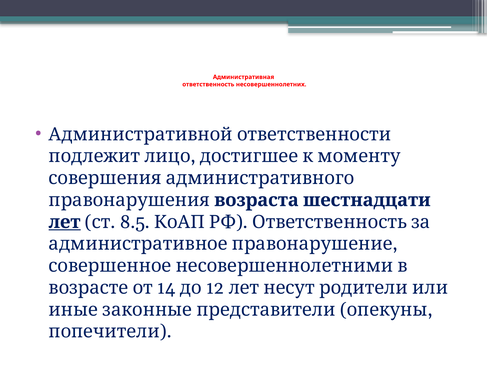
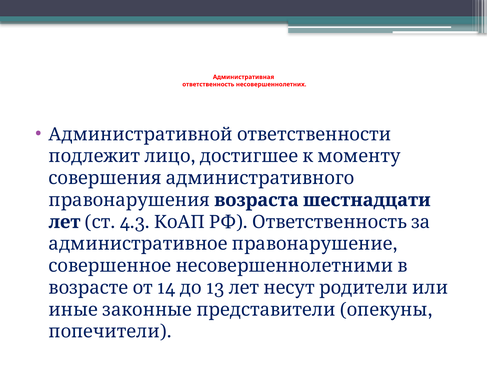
лет underline: present -> none (65, 222)
8.5: 8.5 -> 4.3 (135, 222)
12: 12 -> 13 (215, 288)
